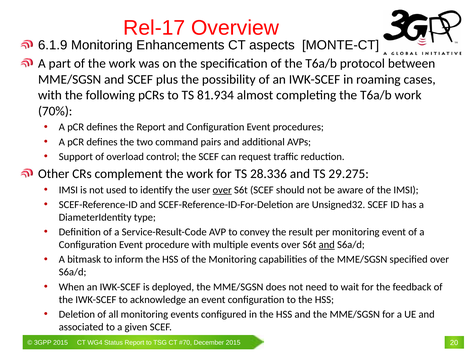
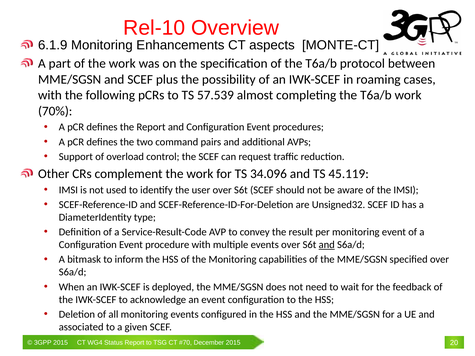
Rel-17: Rel-17 -> Rel-10 (154, 28)
81.934: 81.934 -> 57.539 (215, 95)
28.336: 28.336 -> 34.096 (268, 174)
29.275: 29.275 -> 45.119 (349, 174)
over underline: present -> none (222, 190)
